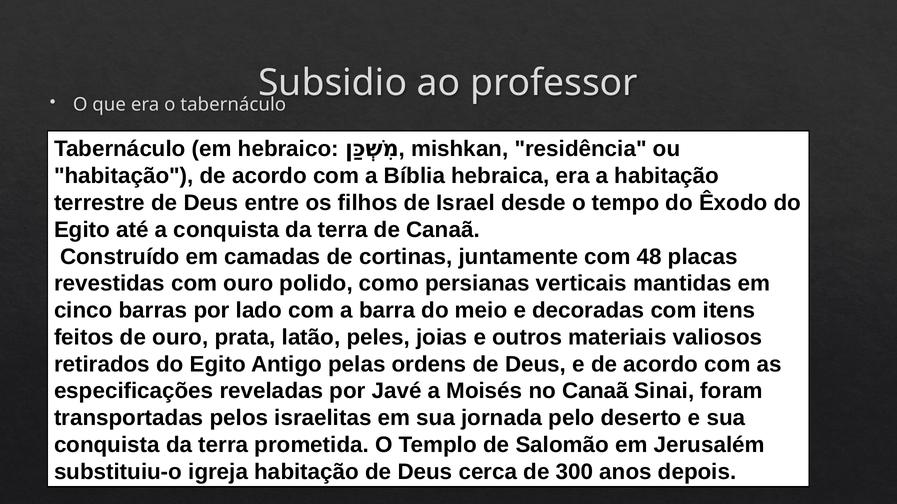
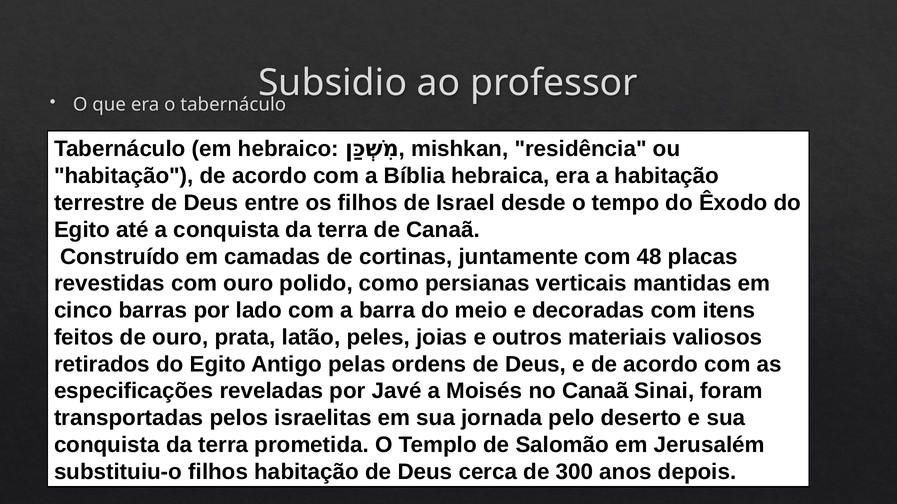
substituiu-o igreja: igreja -> filhos (218, 472)
